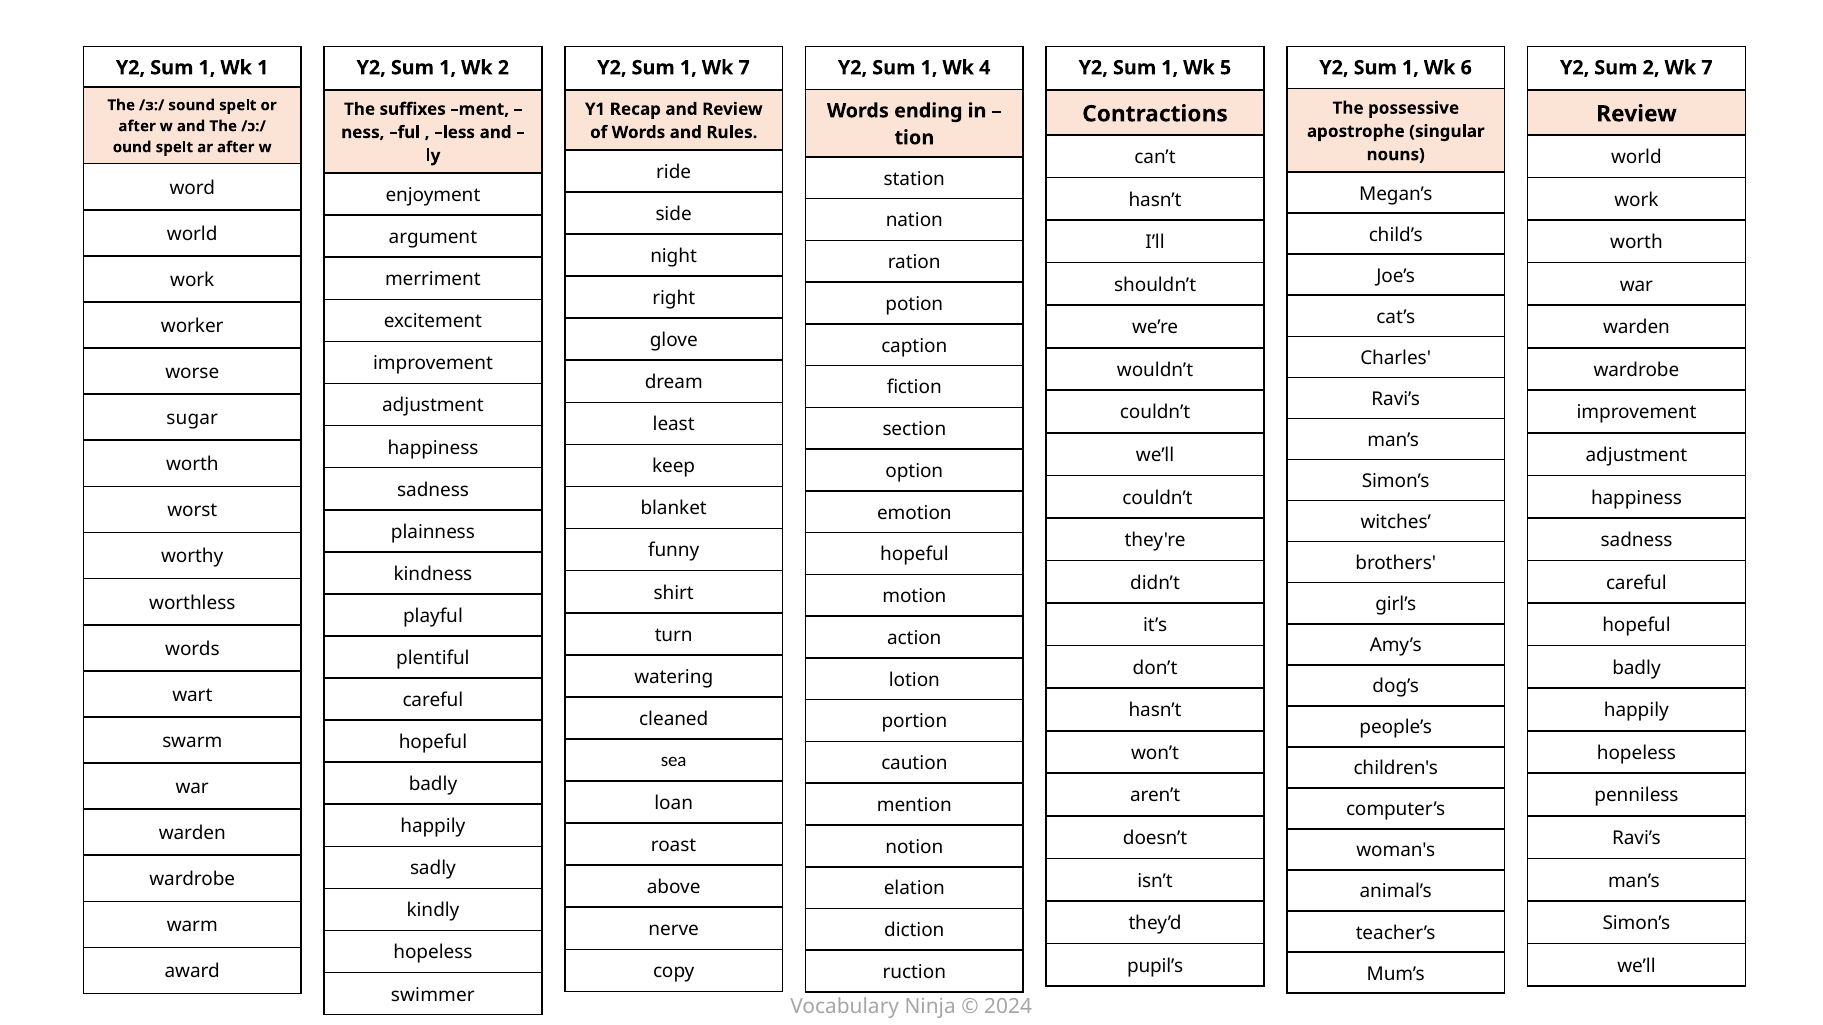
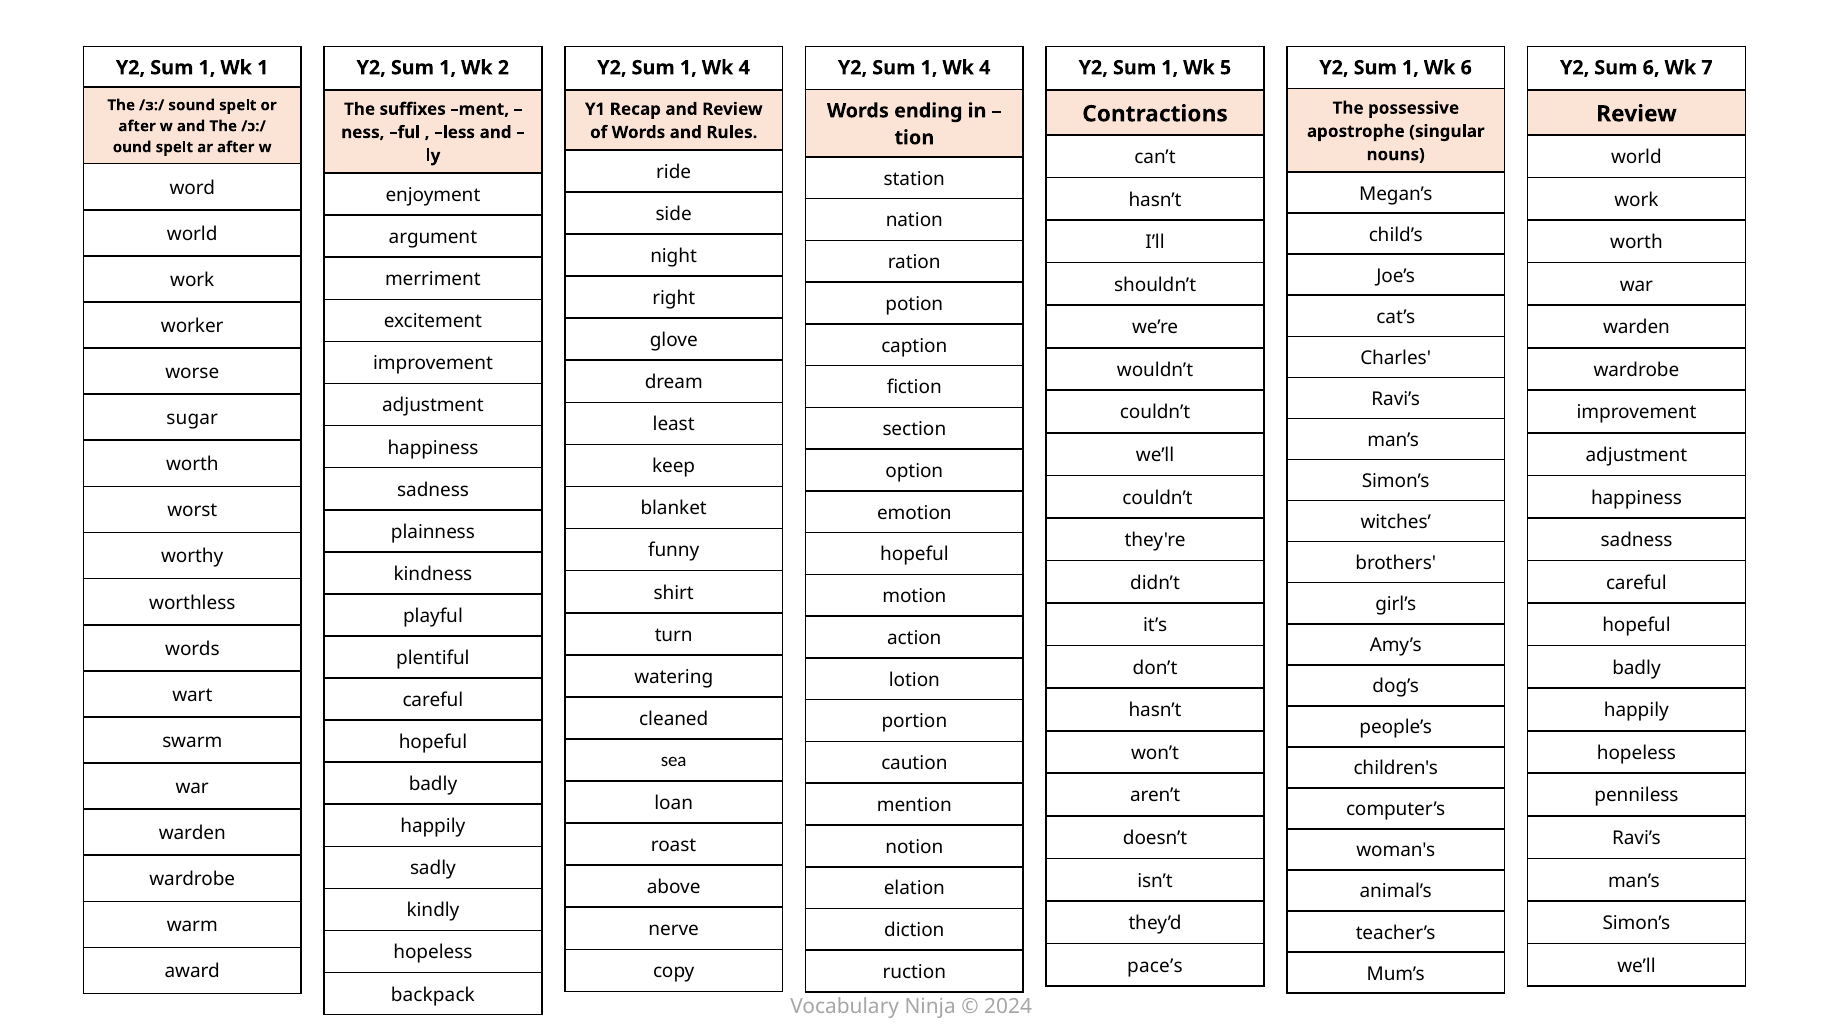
7: 7 -> 4 (744, 68)
Sum 2: 2 -> 6 (1651, 68)
pupil’s: pupil’s -> pace’s (1155, 966)
swimmer: swimmer -> backpack (433, 995)
